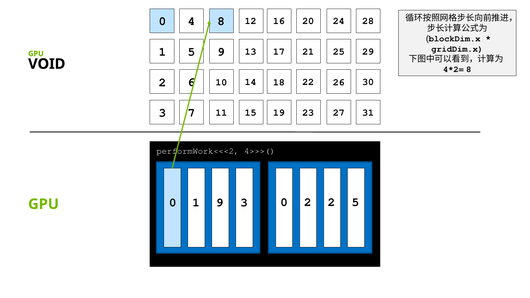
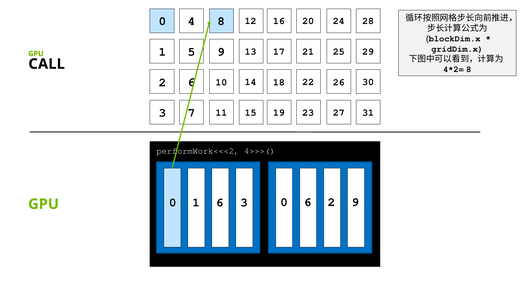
VOID: VOID -> CALL (47, 64)
1 9: 9 -> 6 (220, 202)
0 2: 2 -> 6 (308, 202)
2 5: 5 -> 9 (356, 202)
